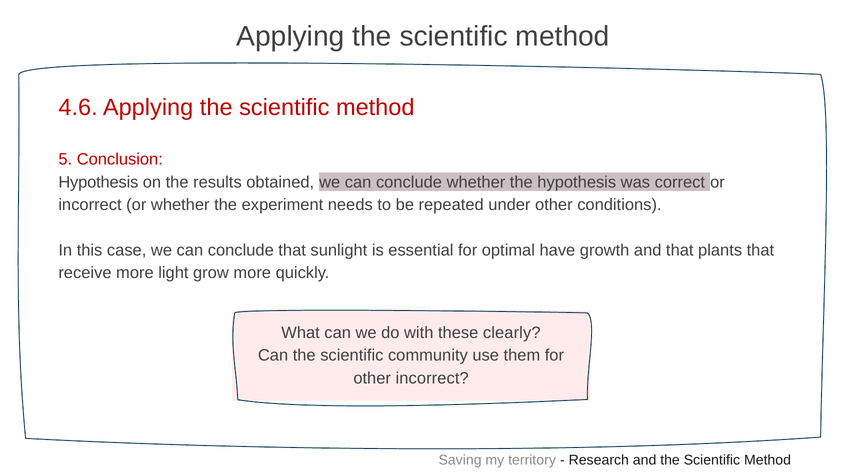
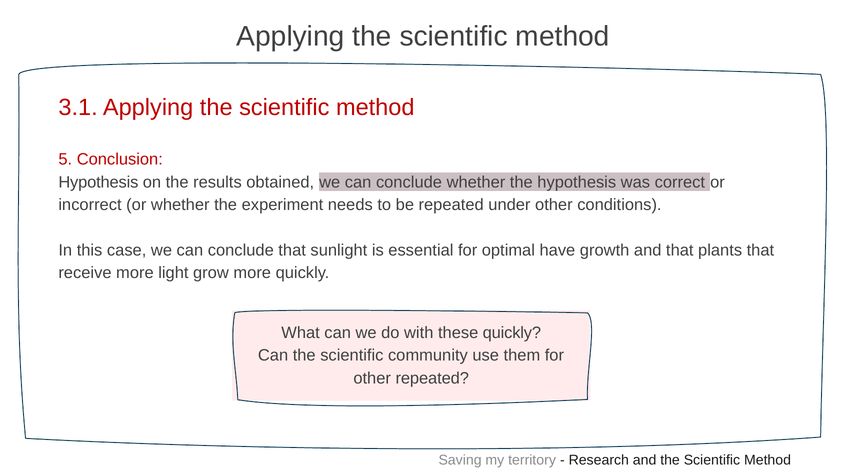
4.6: 4.6 -> 3.1 (78, 108)
these clearly: clearly -> quickly (512, 333)
other incorrect: incorrect -> repeated (432, 378)
